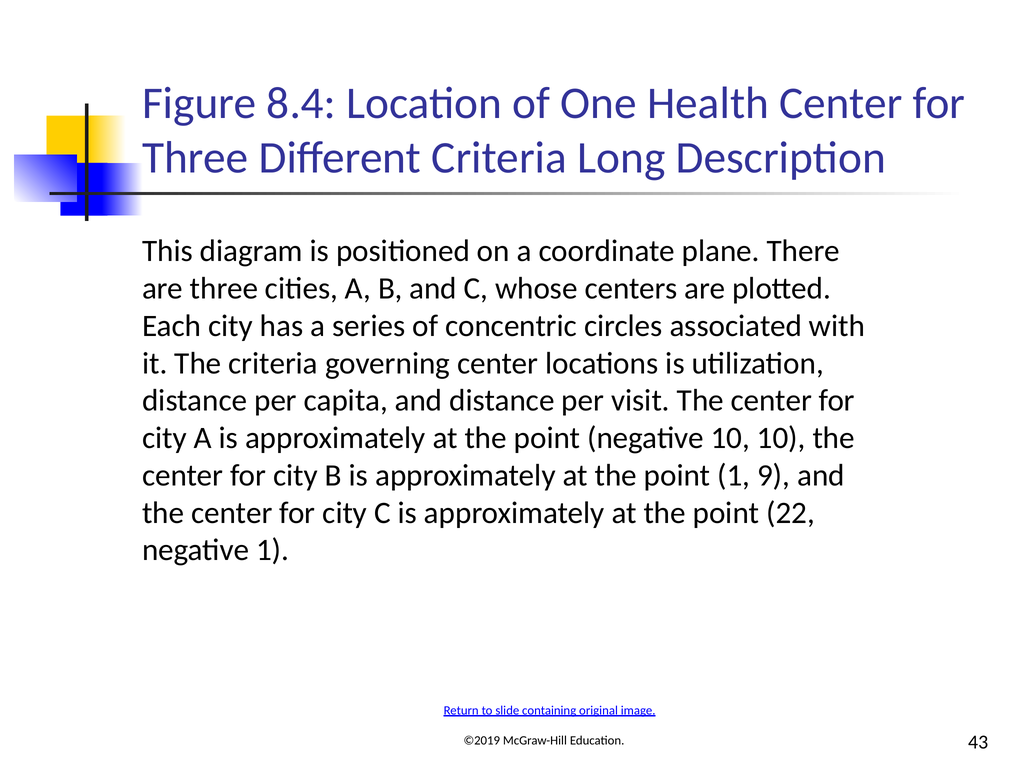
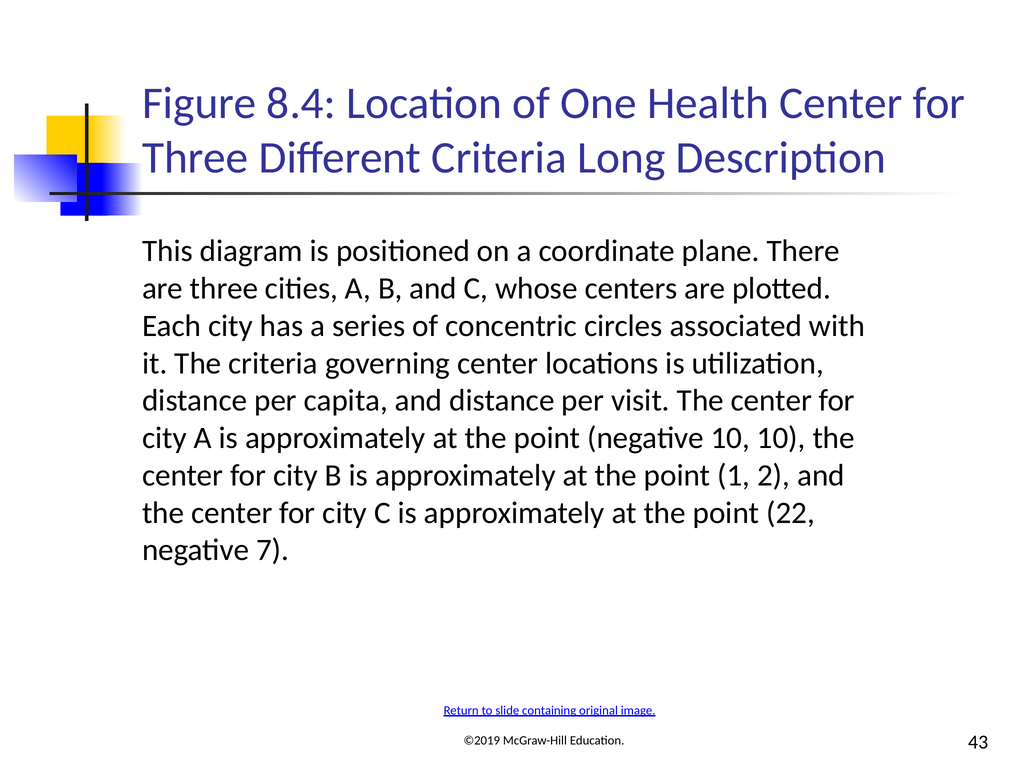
9: 9 -> 2 (774, 475)
negative 1: 1 -> 7 (273, 550)
